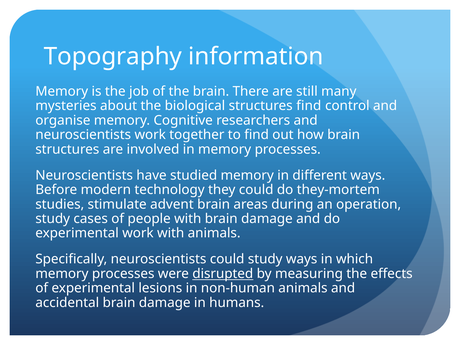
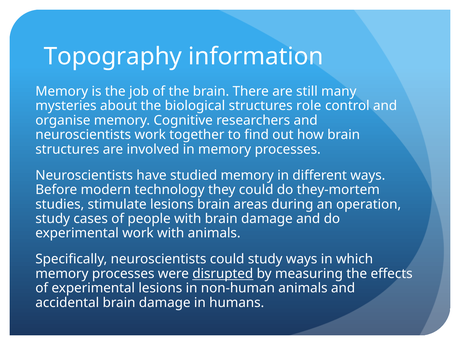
structures find: find -> role (309, 106)
stimulate advent: advent -> lesions (172, 204)
